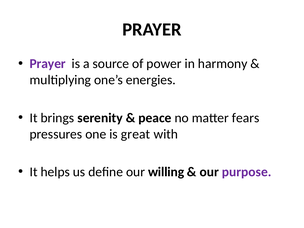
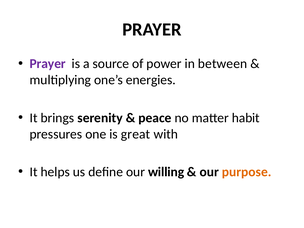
harmony: harmony -> between (223, 64)
fears: fears -> habit (246, 118)
purpose colour: purple -> orange (247, 172)
